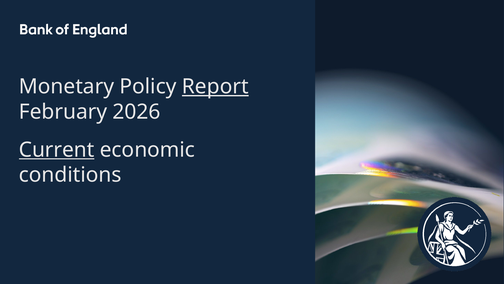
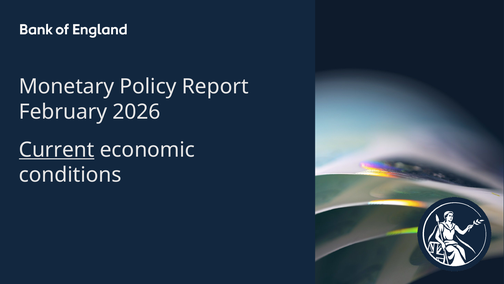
Report underline: present -> none (215, 87)
